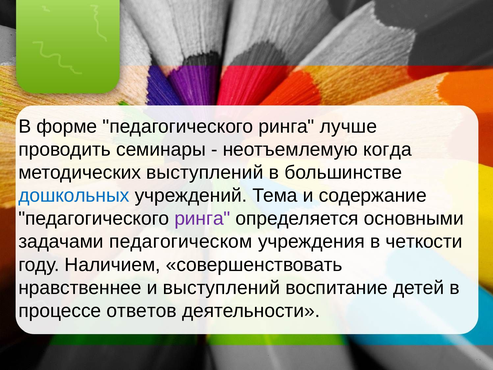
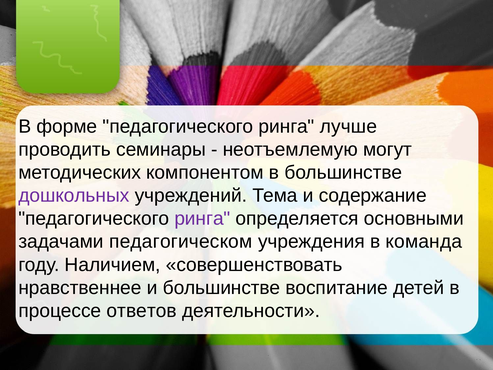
когда: когда -> могут (388, 149)
методических выступлений: выступлений -> компонентом (205, 172)
дошкольных colour: blue -> purple (74, 195)
четкости: четкости -> команда (424, 241)
и выступлений: выступлений -> большинстве (222, 288)
